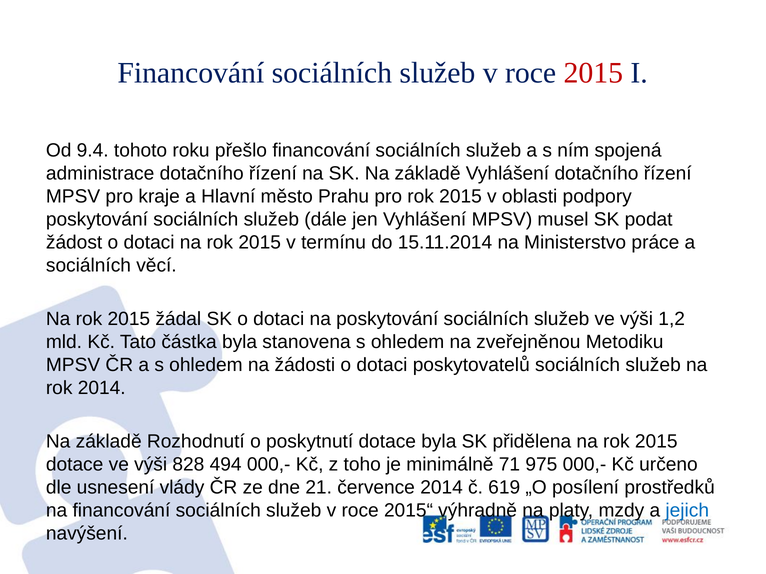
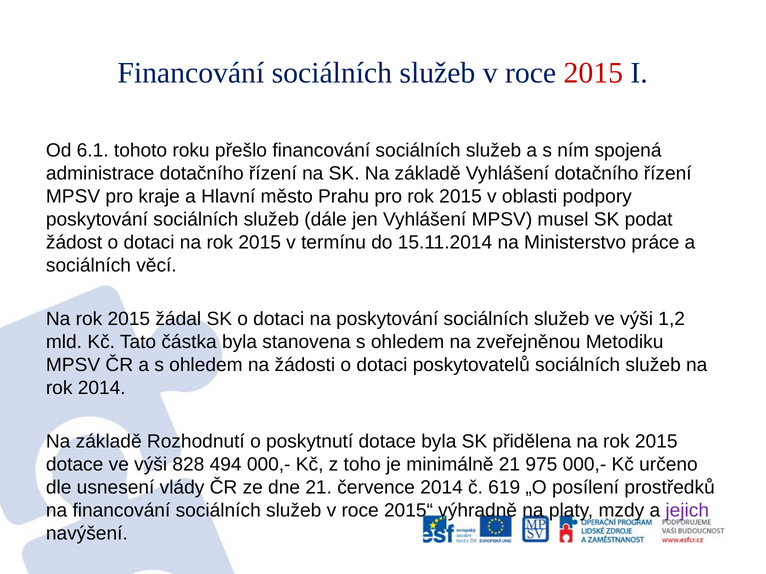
9.4: 9.4 -> 6.1 (93, 151)
minimálně 71: 71 -> 21 (509, 465)
jejich colour: blue -> purple (687, 511)
